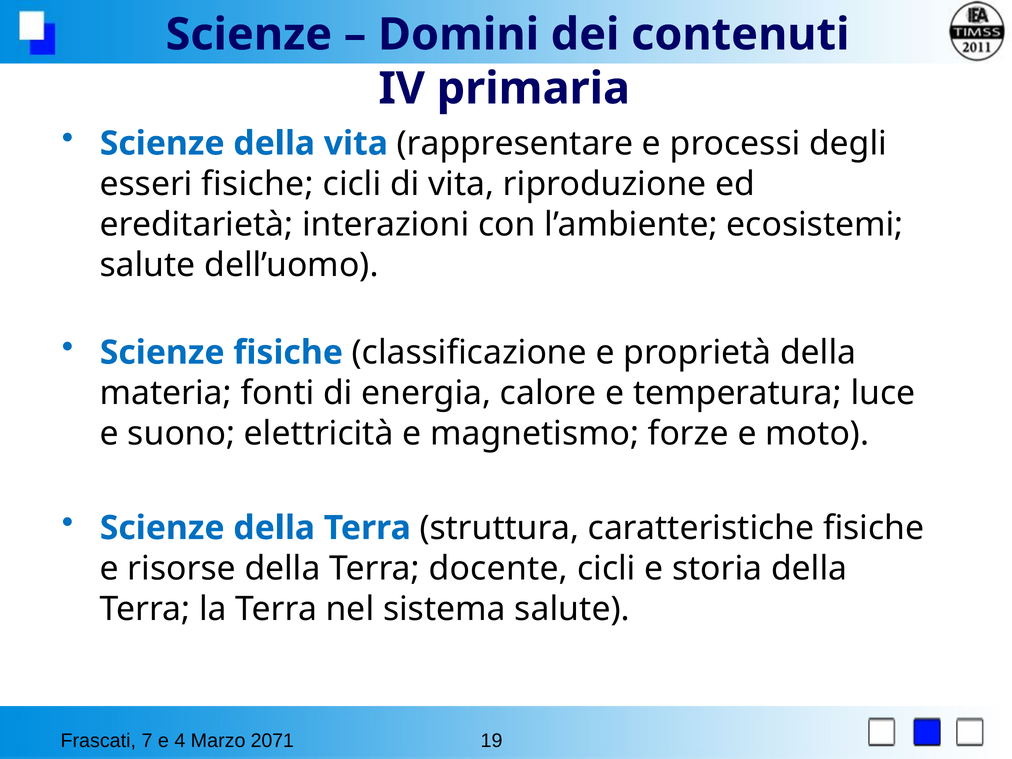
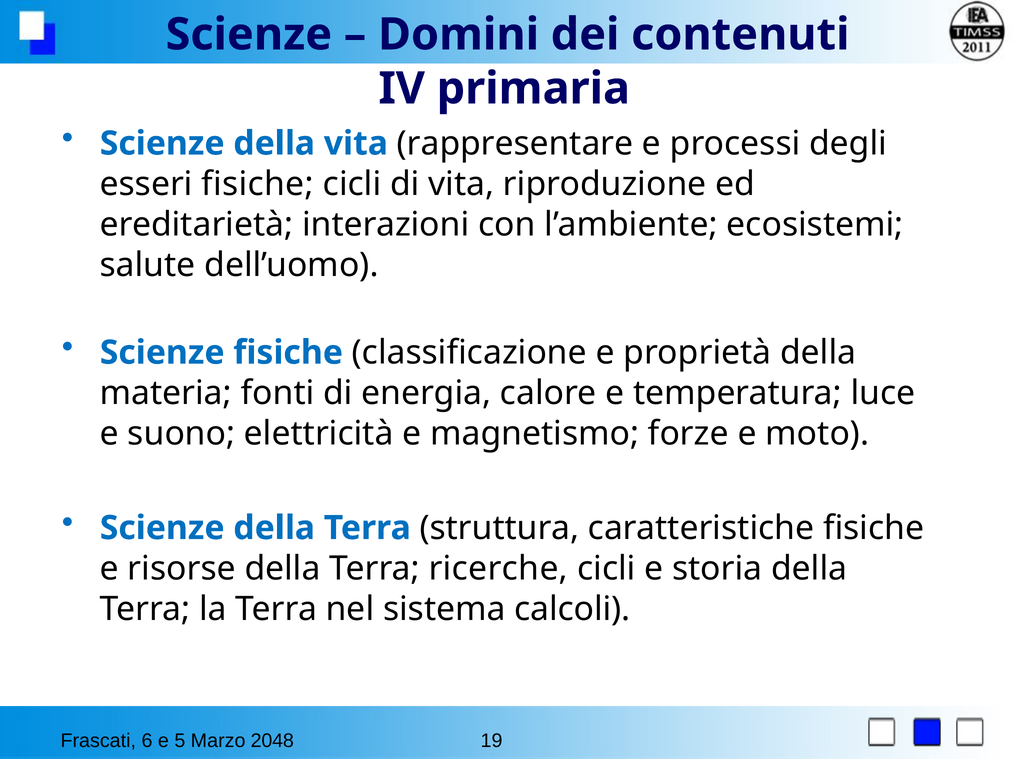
docente: docente -> ricerche (498, 568)
sistema salute: salute -> calcoli (572, 609)
7: 7 -> 6 (147, 741)
4: 4 -> 5 (180, 741)
2071: 2071 -> 2048 (272, 741)
